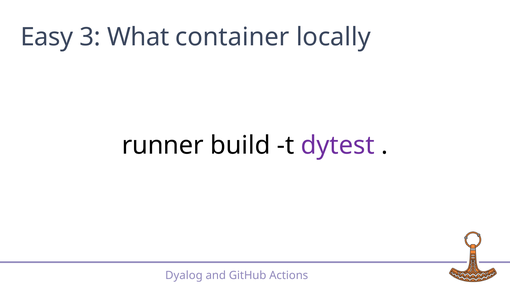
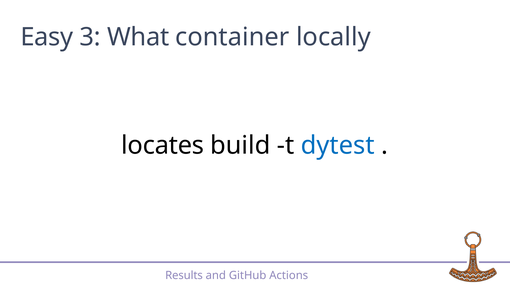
runner: runner -> locates (163, 145)
dytest colour: purple -> blue (338, 145)
Dyalog: Dyalog -> Results (184, 275)
